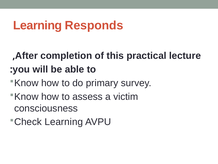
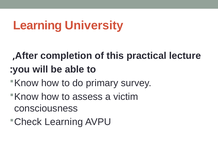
Responds: Responds -> University (94, 25)
